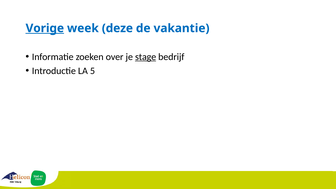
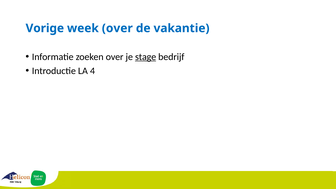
Vorige underline: present -> none (45, 28)
week deze: deze -> over (117, 28)
5: 5 -> 4 (92, 71)
